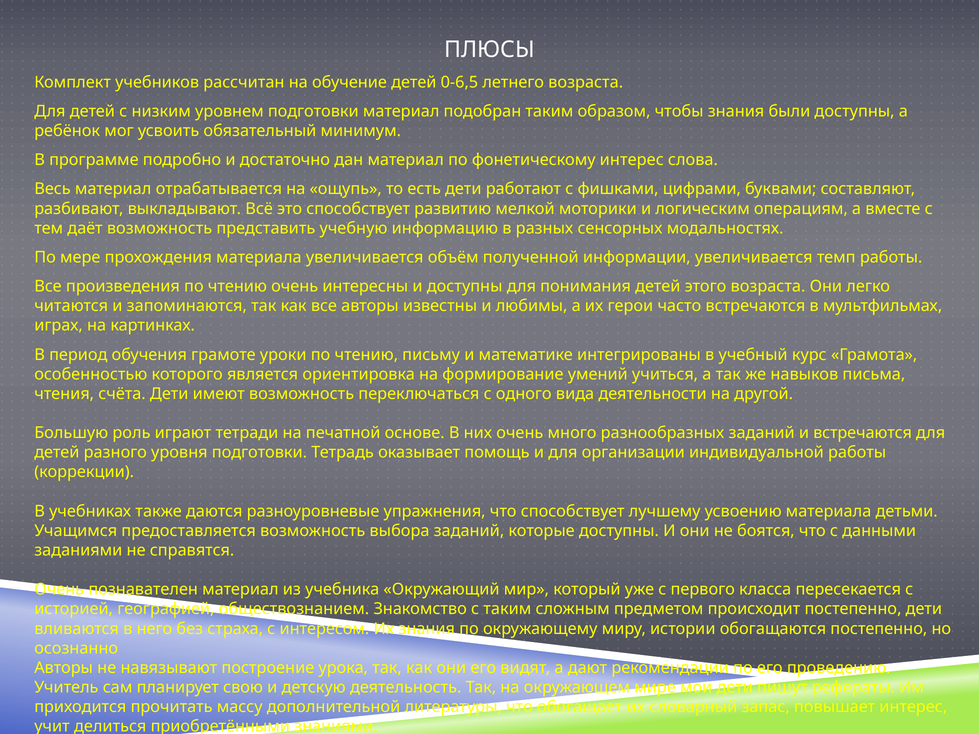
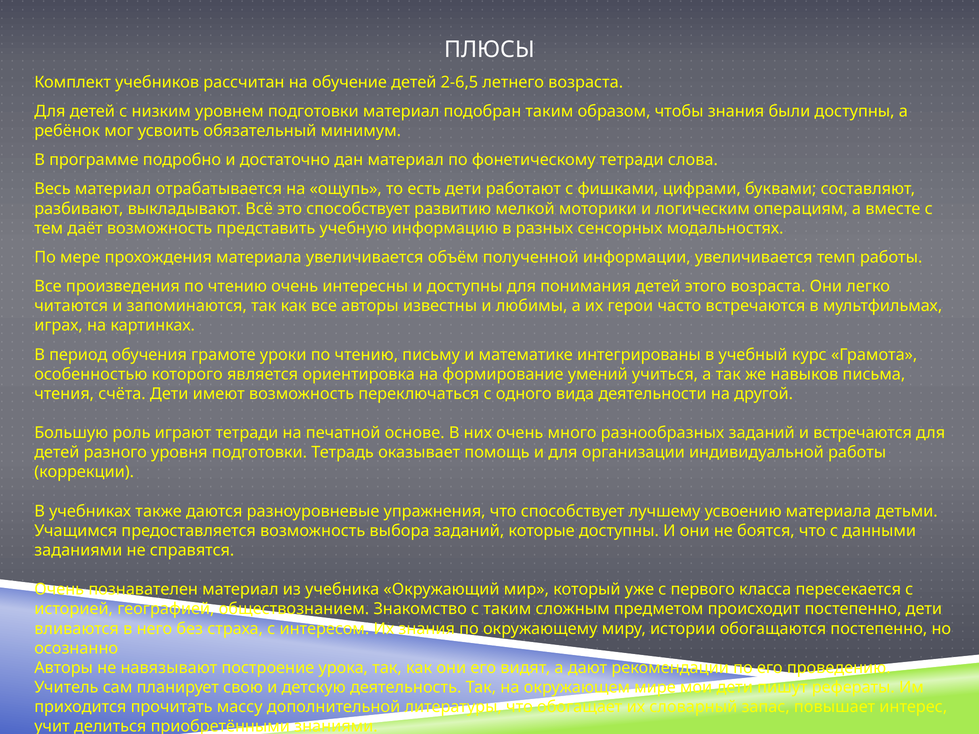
0-6,5: 0-6,5 -> 2-6,5 (459, 82)
фонетическому интерес: интерес -> тетради (632, 160)
